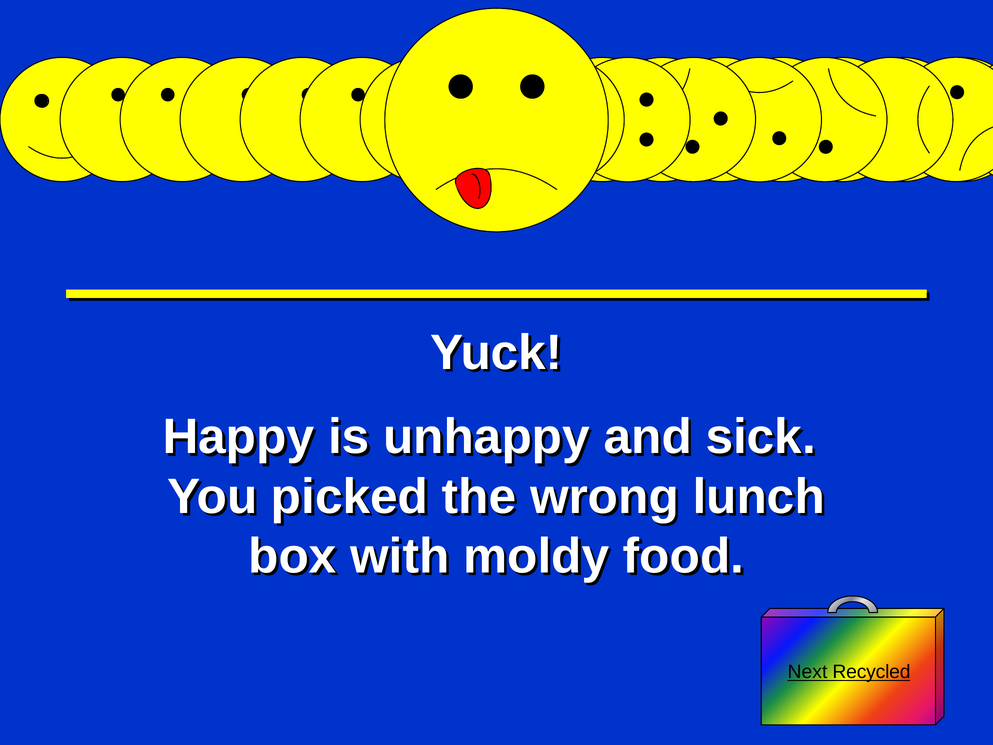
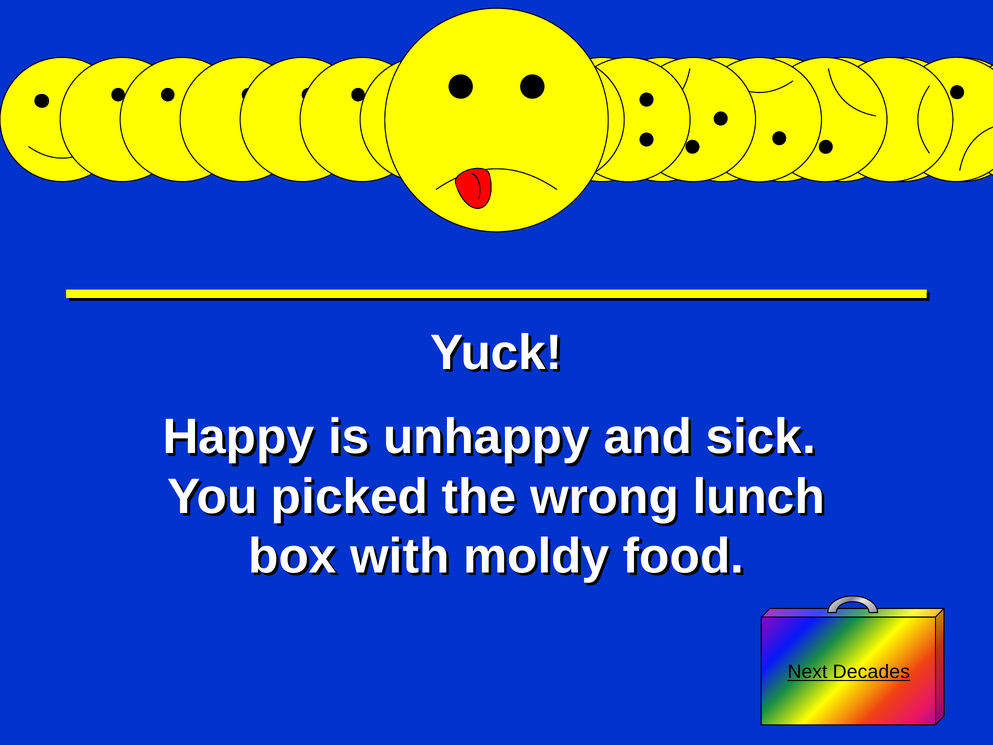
Recycled: Recycled -> Decades (871, 672)
